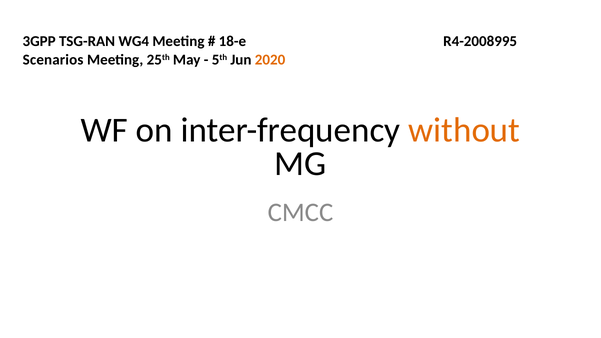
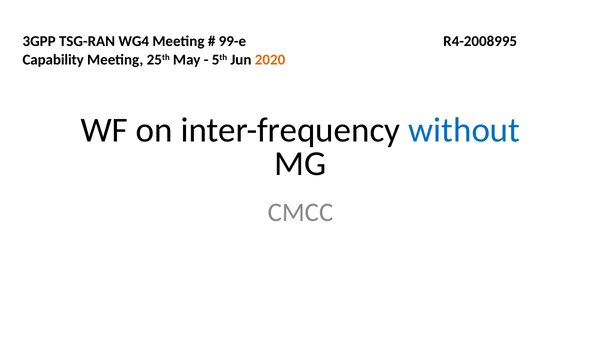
18-e: 18-e -> 99-e (232, 42)
Scenarios: Scenarios -> Capability (53, 60)
without colour: orange -> blue (464, 130)
